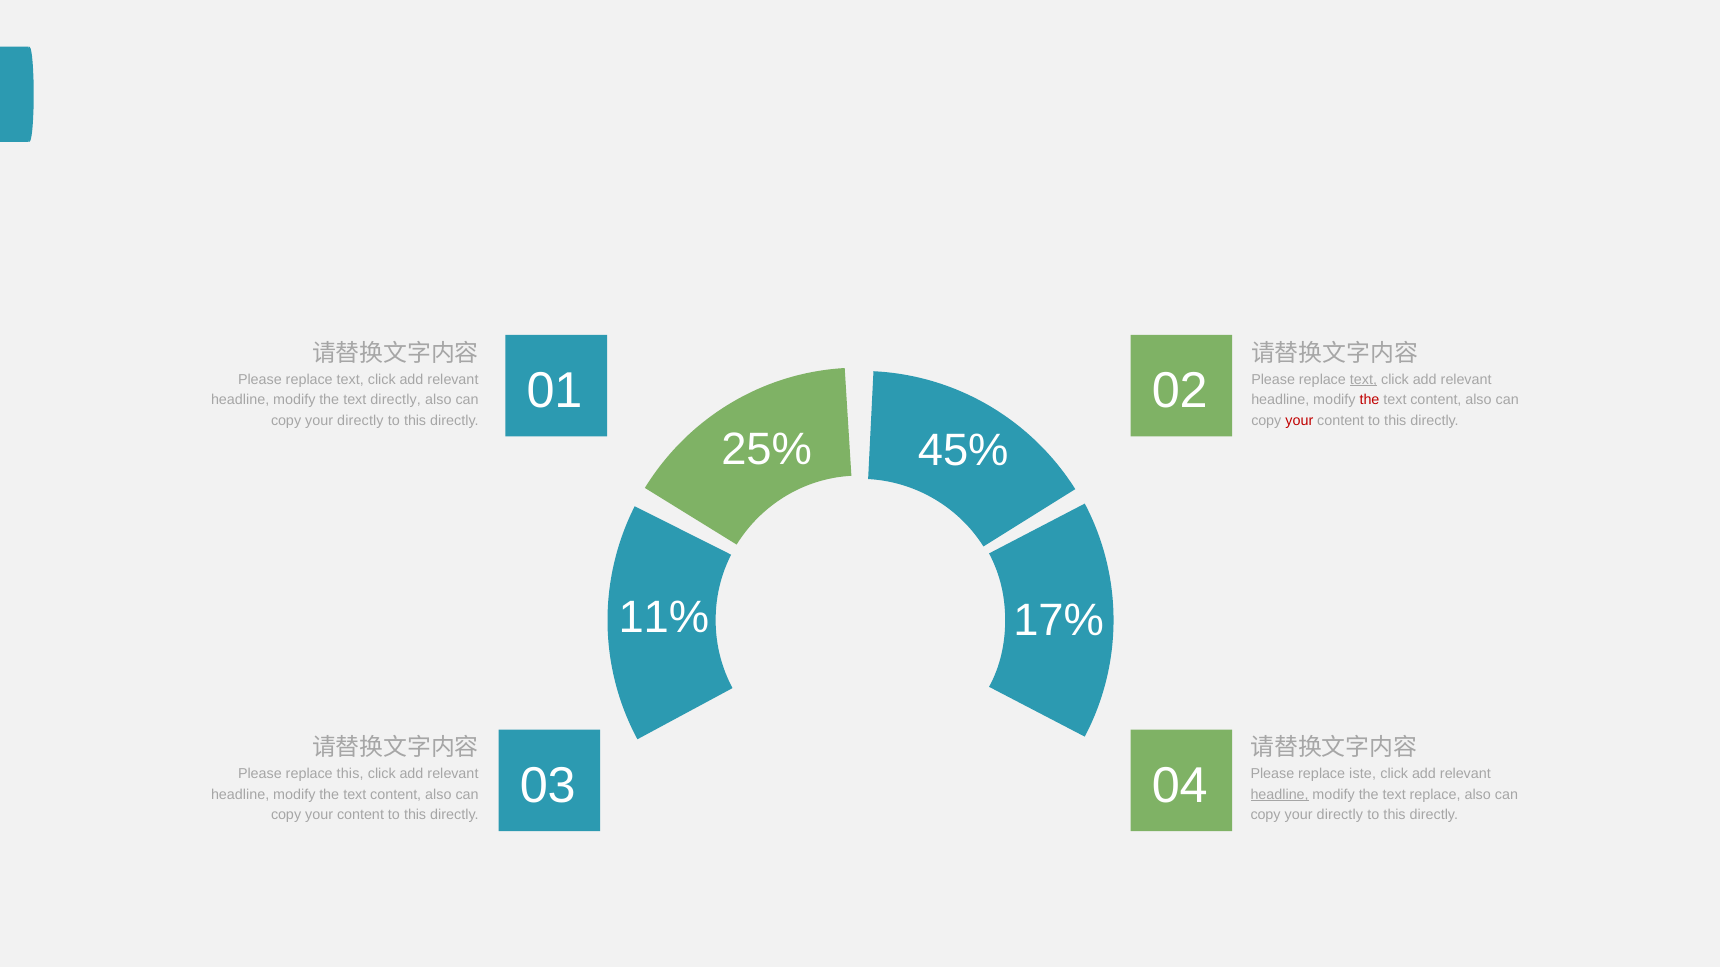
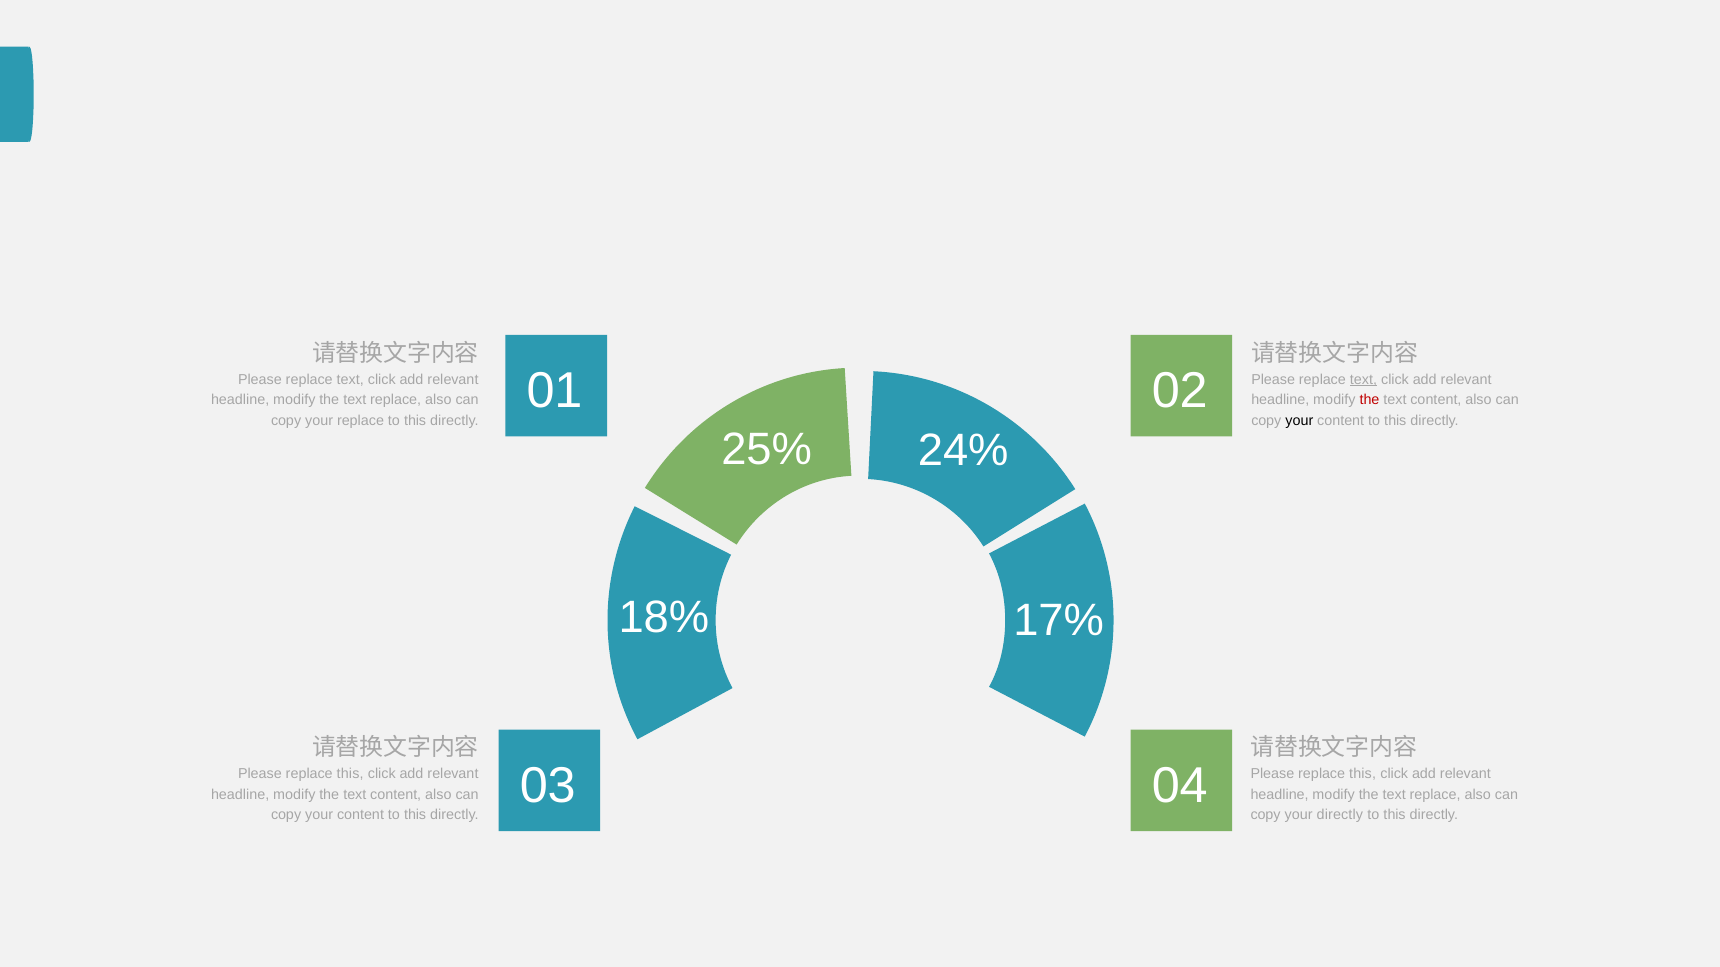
directly: directly -> replace (396, 400)
directly: directly -> replace (361, 421)
your colour: red -> black (1299, 421)
45%: 45% -> 24% (963, 450)
11%: 11% -> 18% (664, 618)
iste: iste -> this (1363, 774)
headline underline: present -> none (1280, 795)
